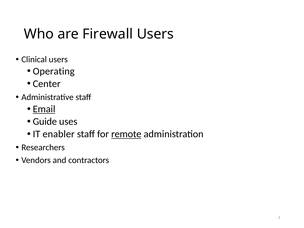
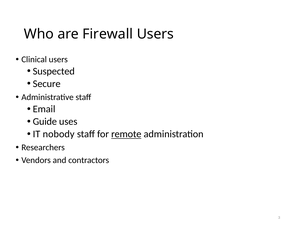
Operating: Operating -> Suspected (54, 71)
Center: Center -> Secure (47, 84)
Email underline: present -> none (44, 109)
enabler: enabler -> nobody (59, 134)
